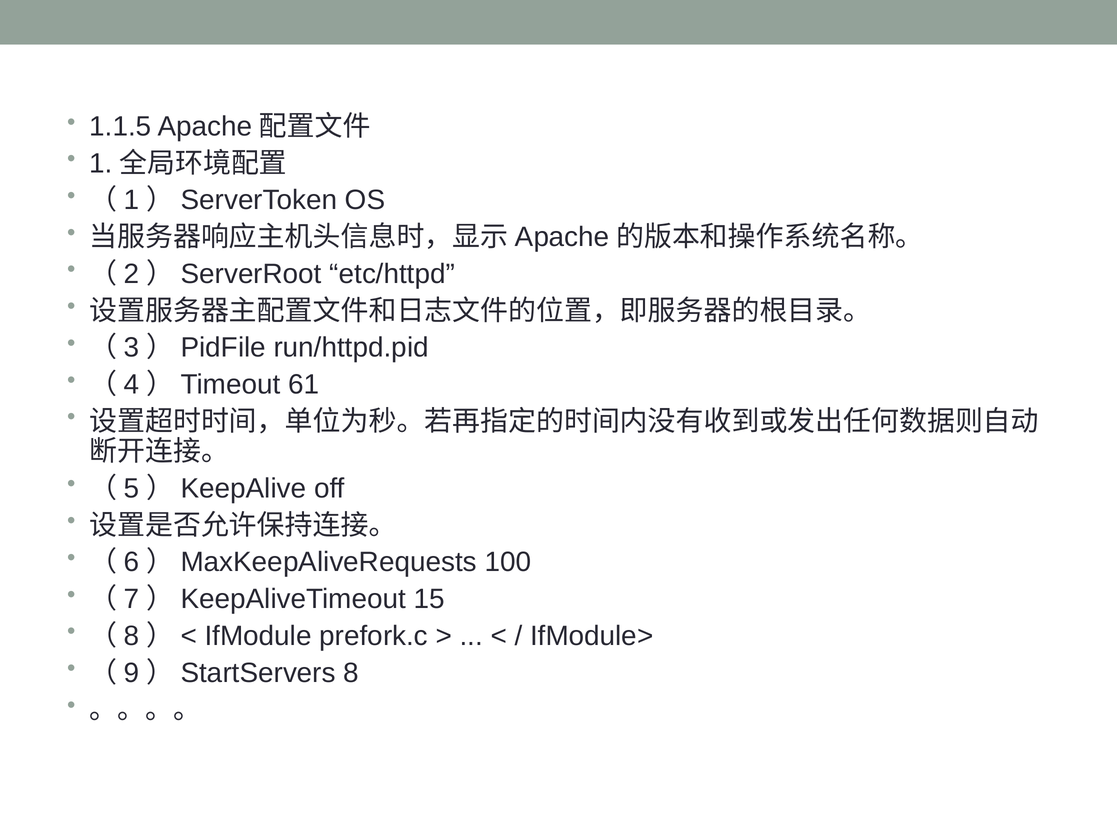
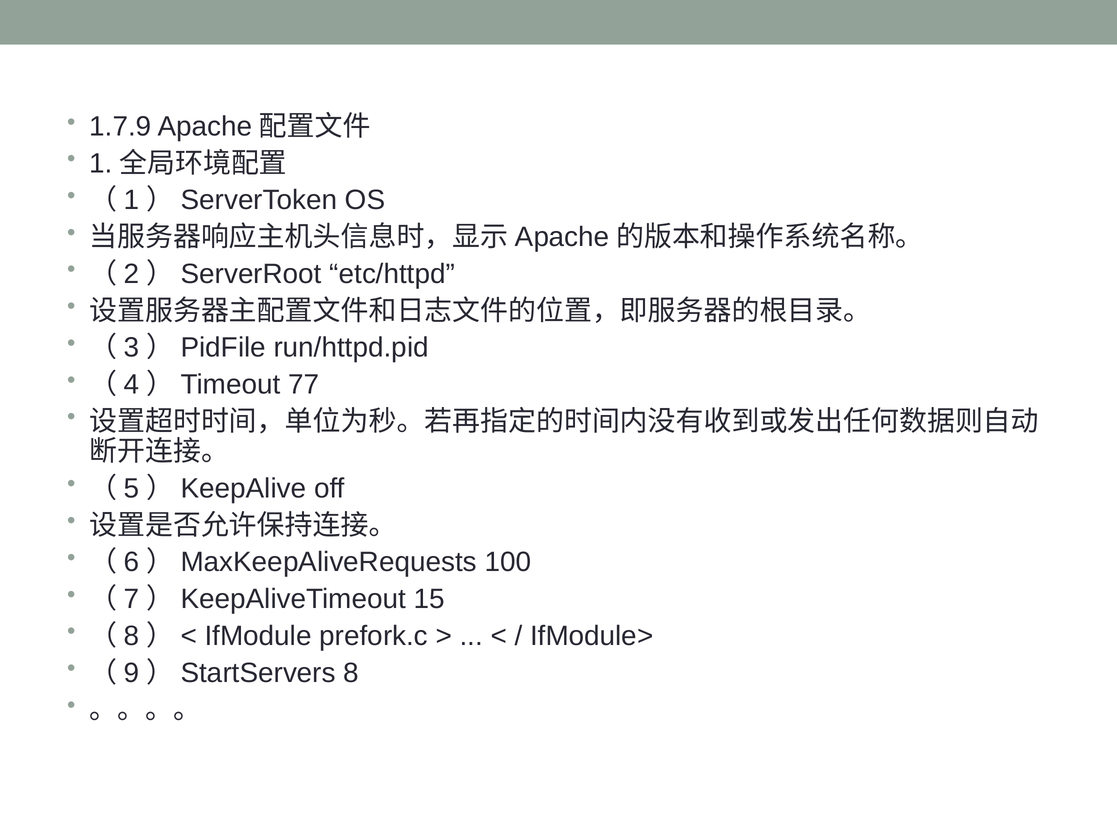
1.1.5: 1.1.5 -> 1.7.9 (120, 126)
61: 61 -> 77 (304, 384)
